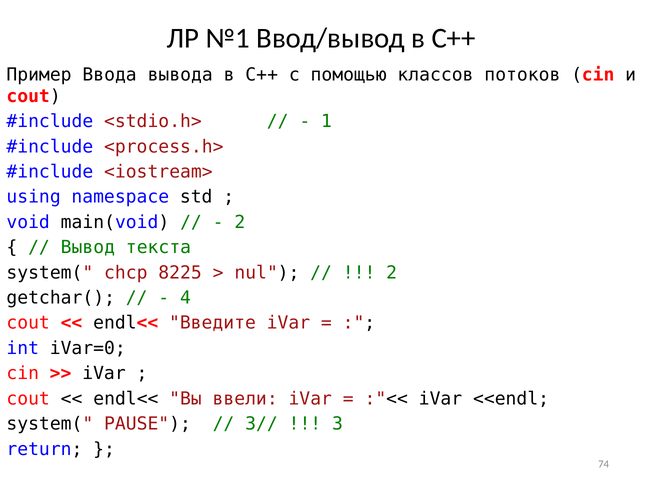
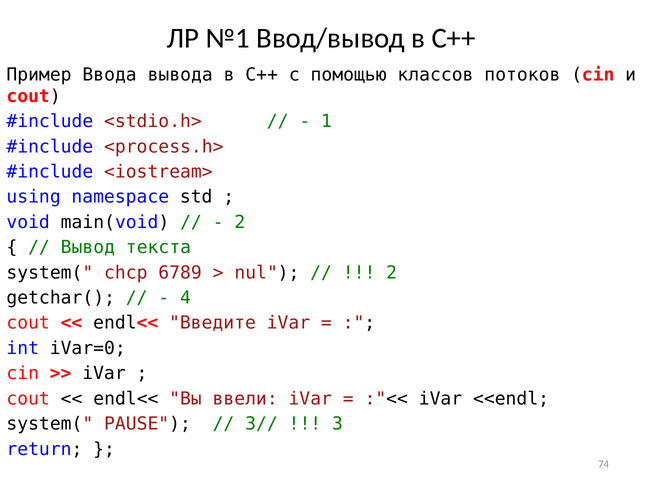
8225: 8225 -> 6789 (180, 273)
